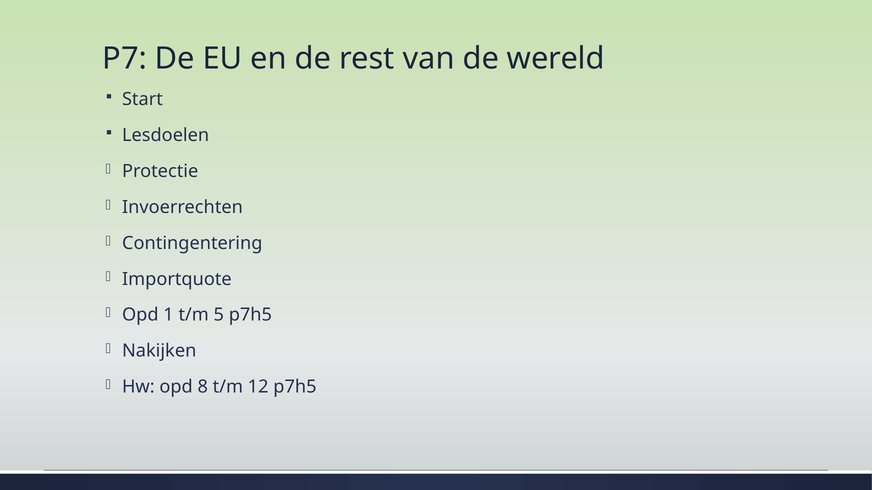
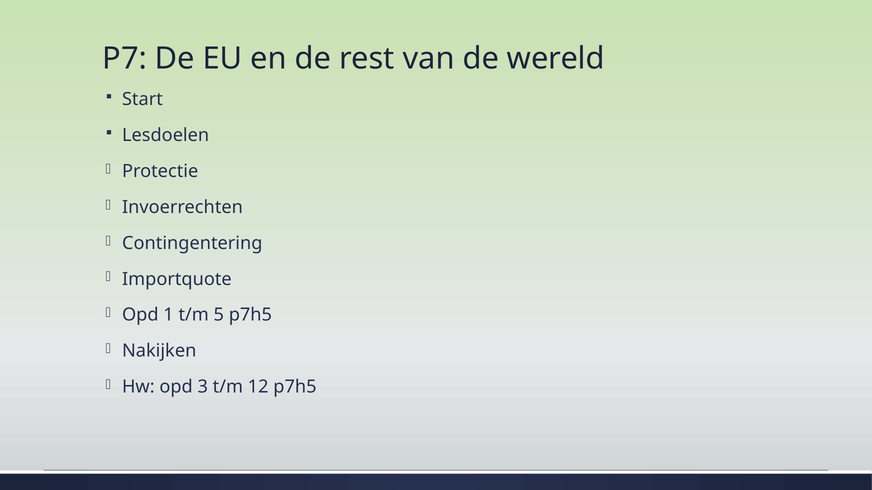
8: 8 -> 3 (203, 387)
